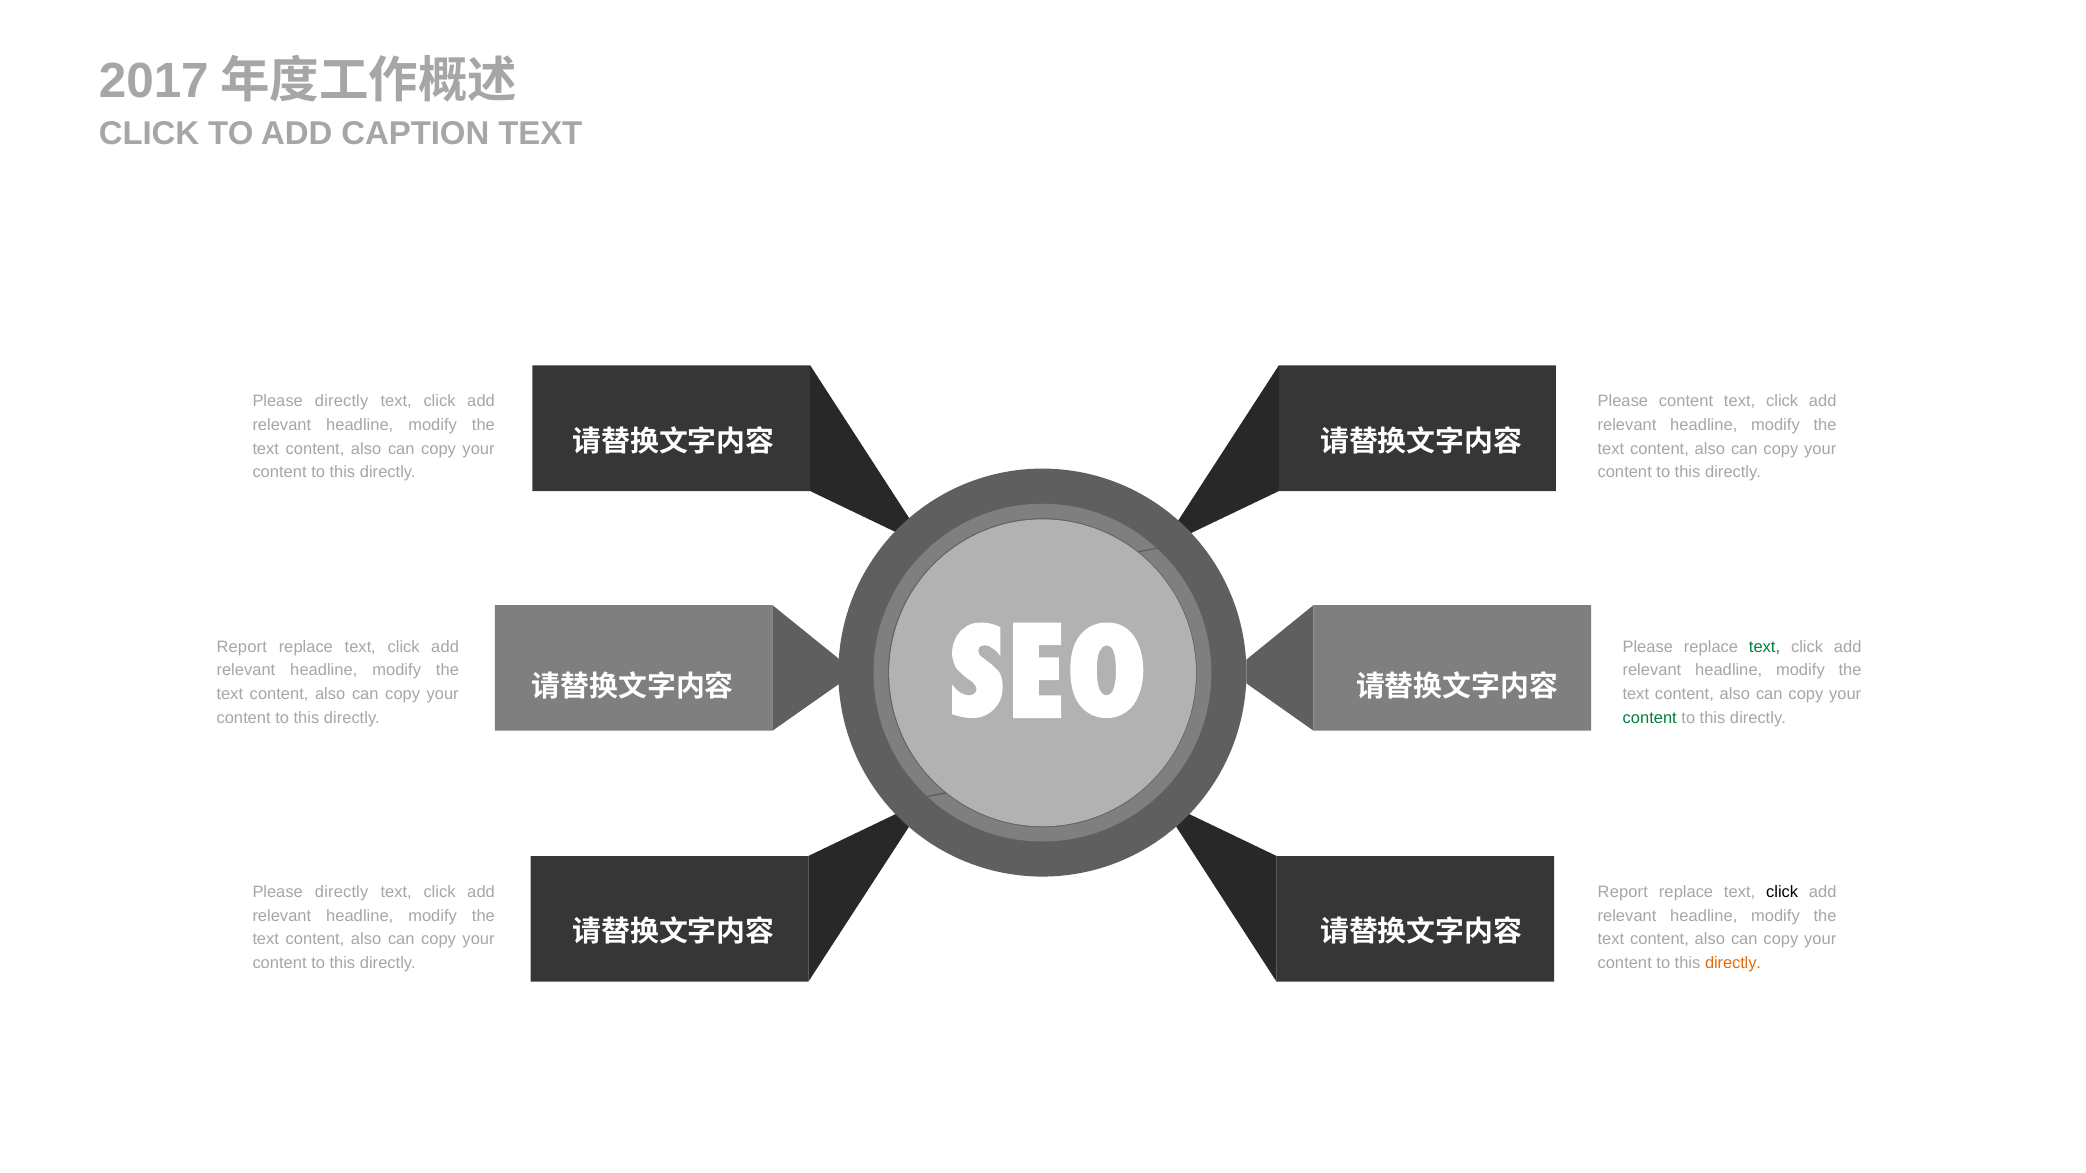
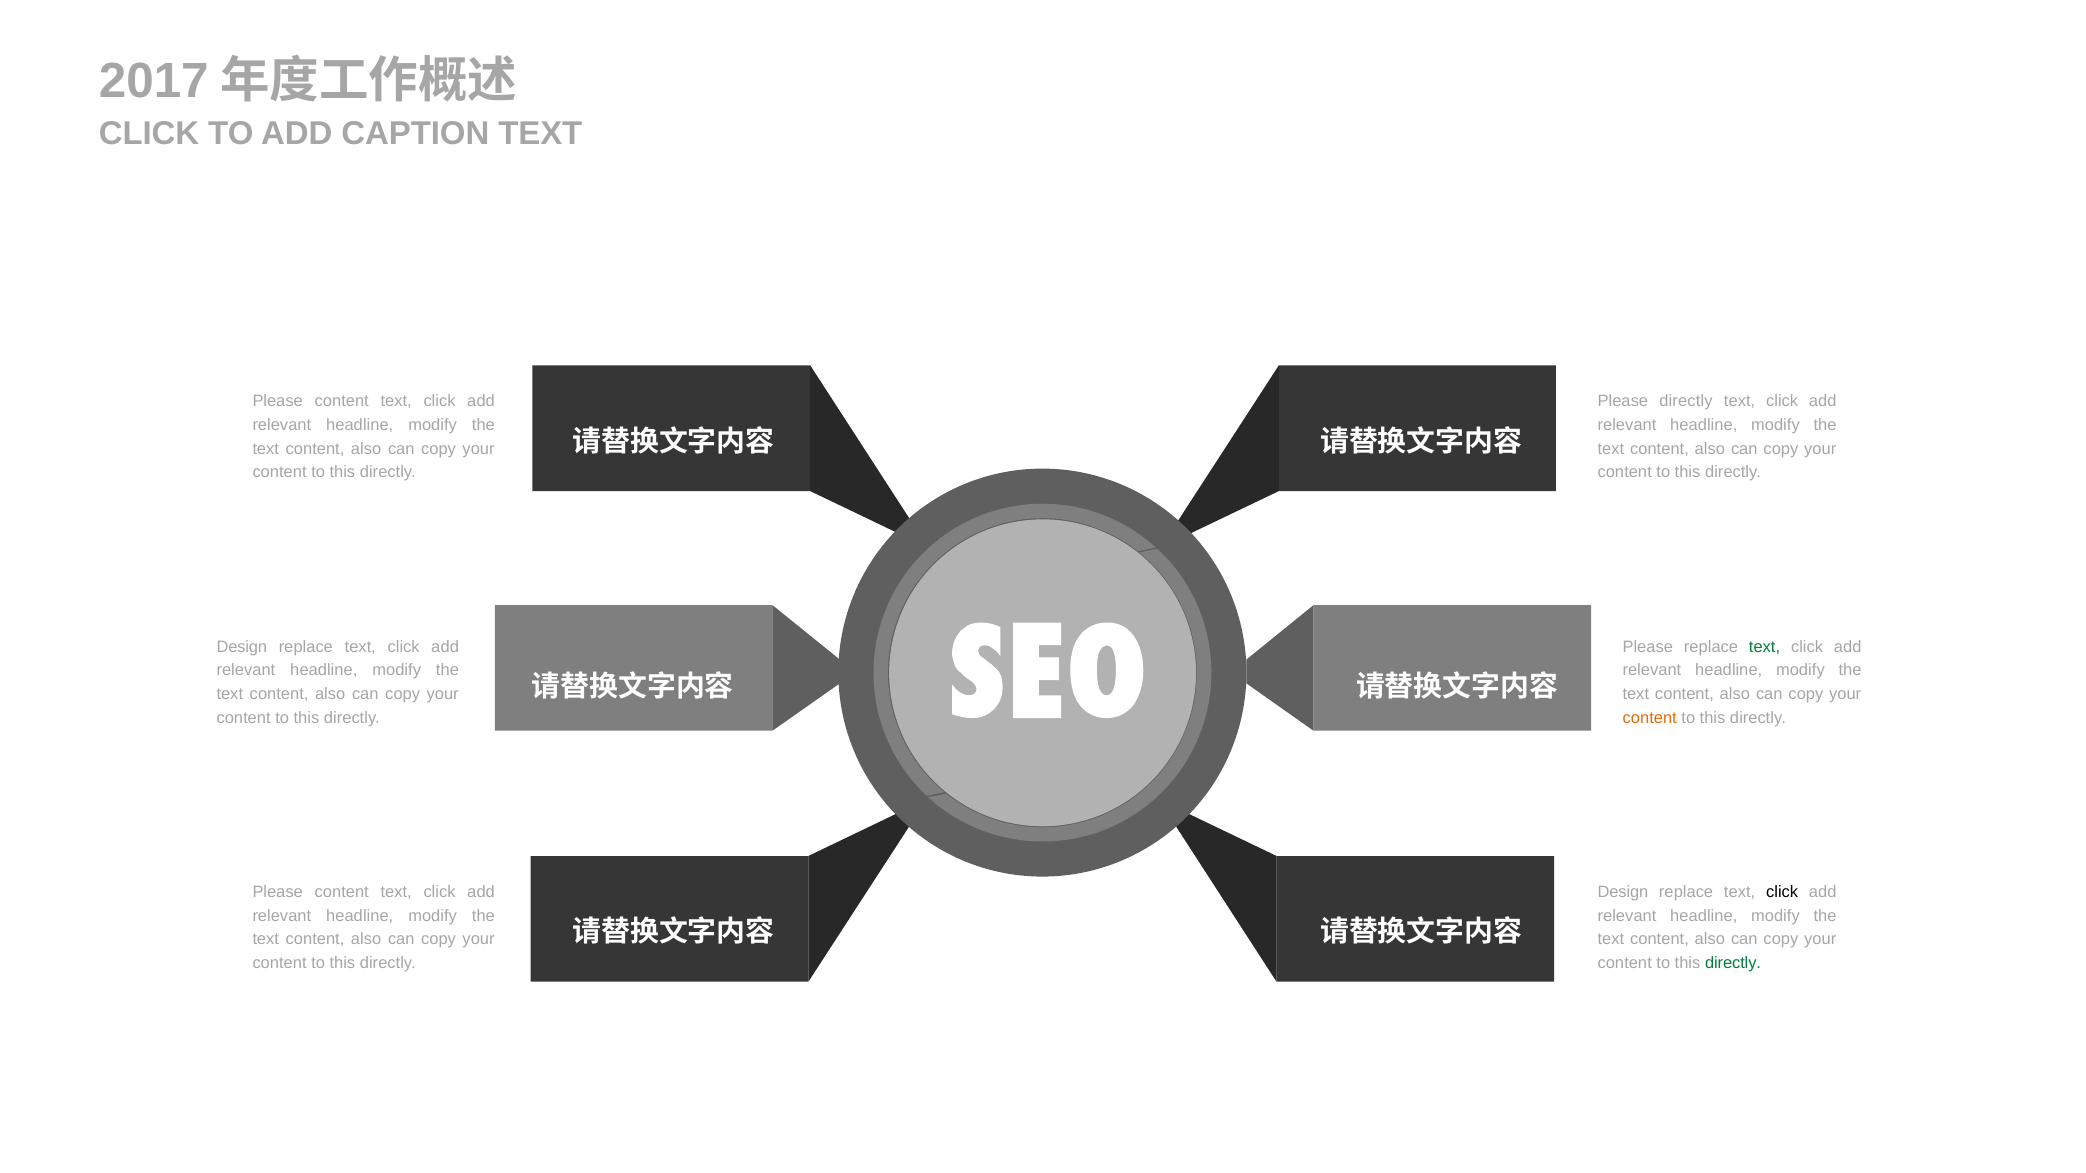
directly: directly -> content (342, 401)
Please content: content -> directly (1686, 401)
Report: Report -> Design (242, 647)
content colour: green -> orange (1650, 718)
directly: directly -> content (342, 892)
Report: Report -> Design (1623, 892)
directly colour: orange -> green (1733, 963)
